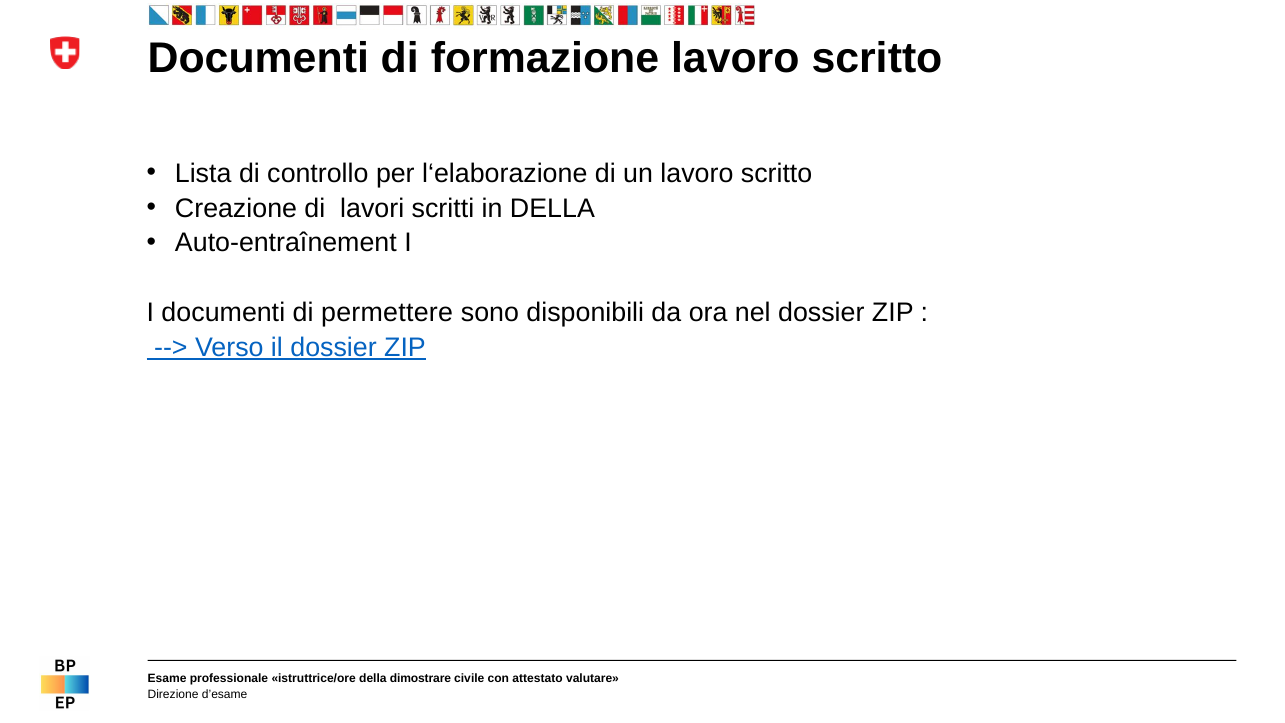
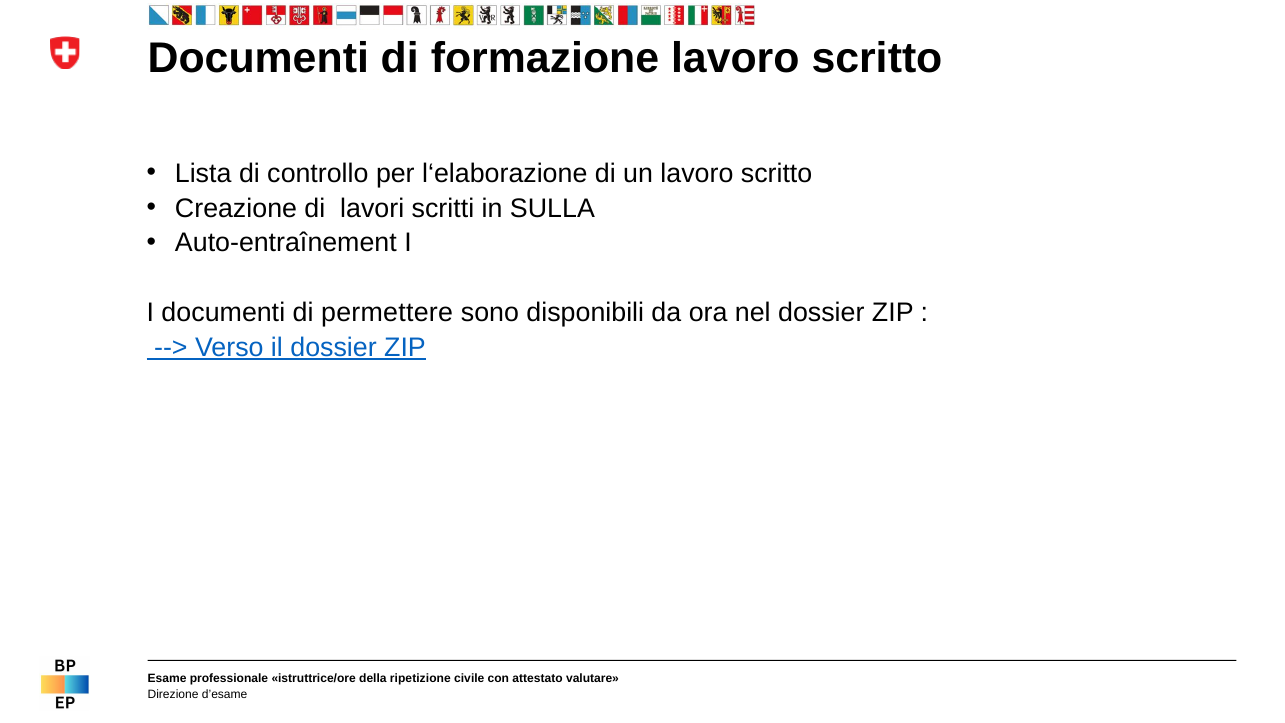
in DELLA: DELLA -> SULLA (552, 208)
dimostrare: dimostrare -> ripetizione (420, 678)
